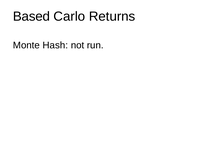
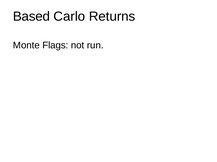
Hash: Hash -> Flags (55, 46)
